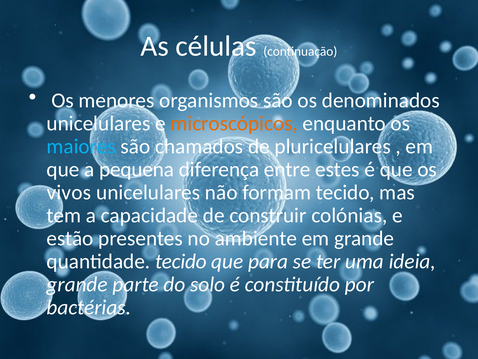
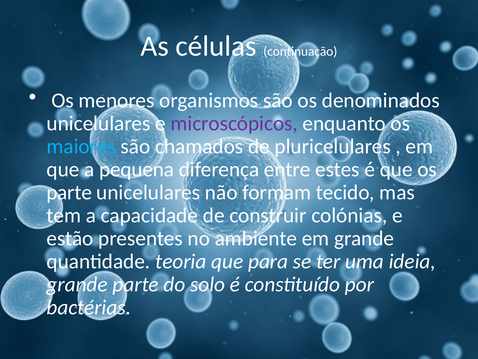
microscópicos colour: orange -> purple (234, 123)
vivos: vivos -> parte (69, 192)
quantidade tecido: tecido -> teoria (181, 261)
